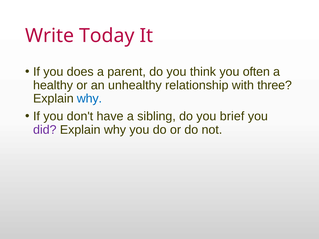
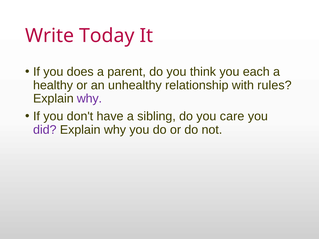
often: often -> each (256, 72)
three: three -> rules (274, 85)
why colour: blue -> purple (89, 99)
brief: brief -> care (232, 116)
